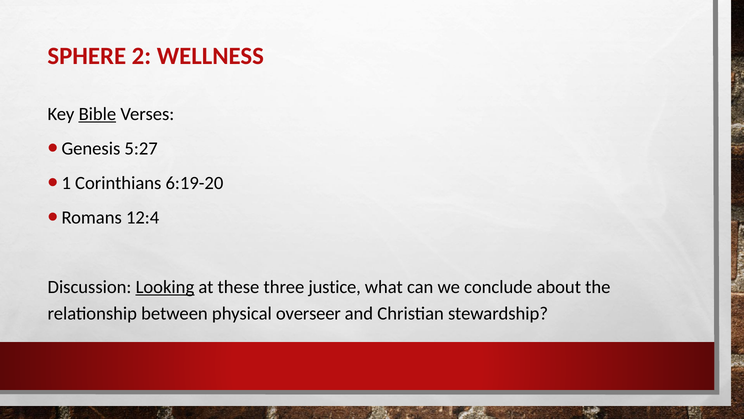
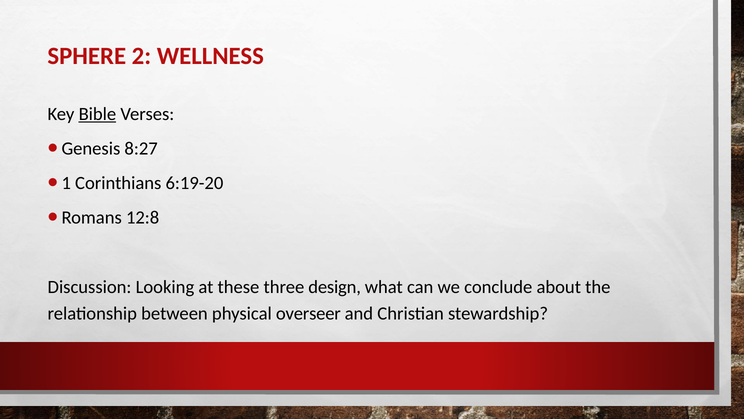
5:27: 5:27 -> 8:27 (141, 148)
12:4: 12:4 -> 12:8 (143, 217)
Looking underline: present -> none (165, 287)
justice: justice -> design (335, 287)
